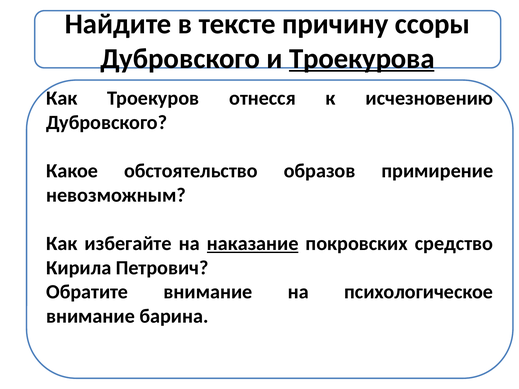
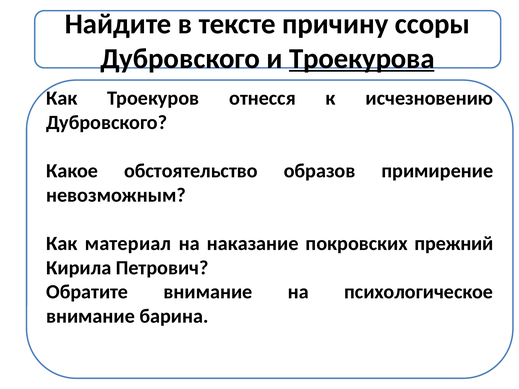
избегайте: избегайте -> материал (128, 244)
наказание underline: present -> none (253, 244)
средство: средство -> прежний (454, 244)
